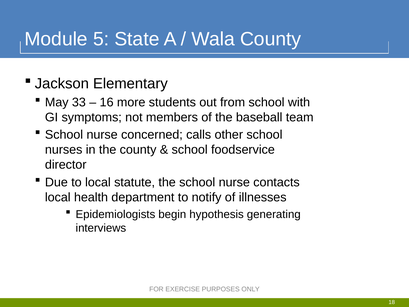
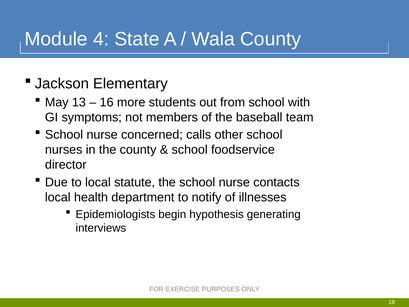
5: 5 -> 4 (101, 39)
33: 33 -> 13 (79, 102)
